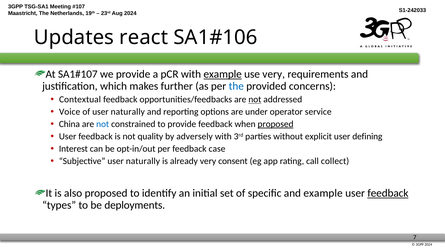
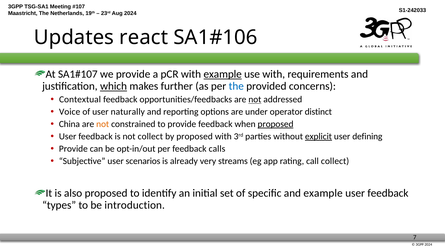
use very: very -> with (274, 74)
which underline: none -> present (114, 86)
service: service -> distinct (318, 112)
not colour: blue -> orange (103, 124)
not quality: quality -> collect (150, 137)
by adversely: adversely -> proposed (195, 137)
explicit underline: none -> present (318, 137)
Interest: Interest -> Provide (73, 149)
case: case -> calls (217, 149)
Subjective user naturally: naturally -> scenarios (143, 161)
consent: consent -> streams (233, 161)
feedback underline: present -> none (388, 194)
deployments: deployments -> introduction (135, 206)
